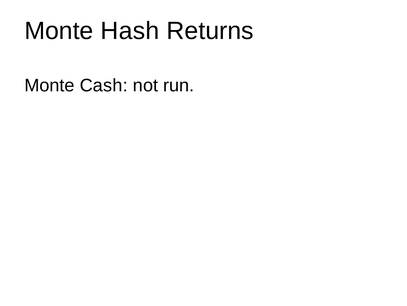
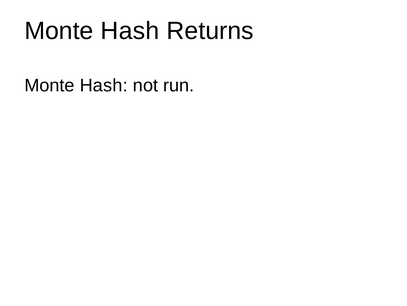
Cash: Cash -> Hash (104, 85)
